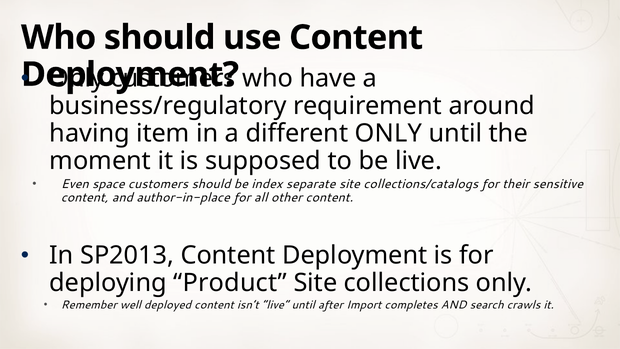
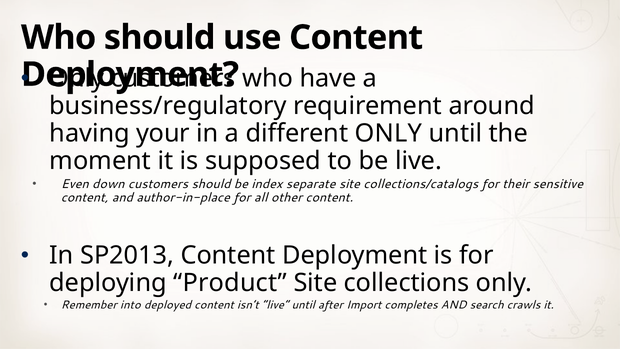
item: item -> your (163, 133)
space: space -> down (108, 184)
well: well -> into (130, 305)
